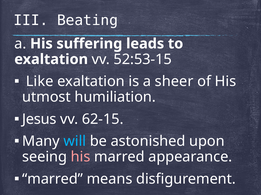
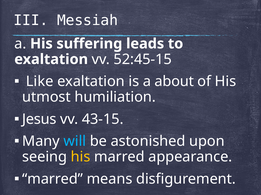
Beating: Beating -> Messiah (88, 20)
52:53-15: 52:53-15 -> 52:45-15 (143, 60)
sheer: sheer -> about (174, 82)
62-15: 62-15 -> 43-15 (103, 120)
his colour: pink -> yellow (81, 157)
